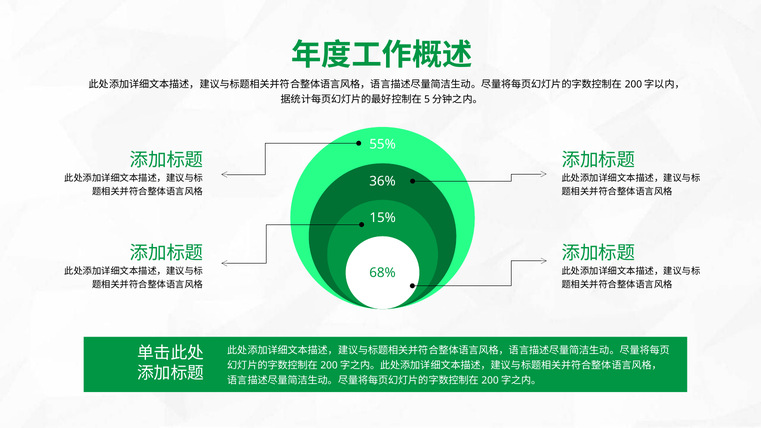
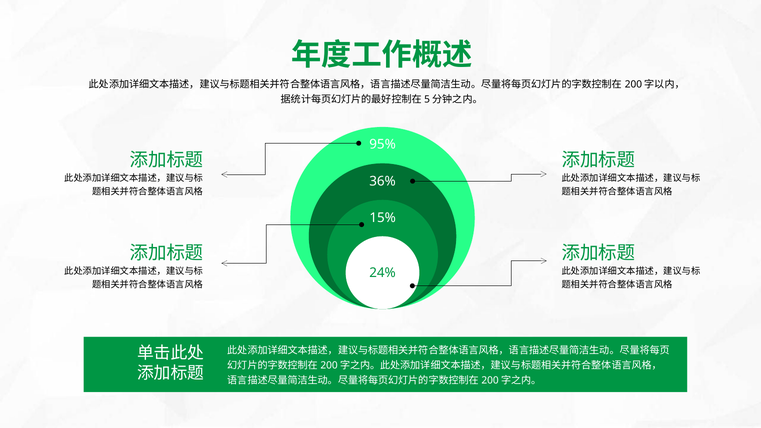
55%: 55% -> 95% (383, 145)
68%: 68% -> 24% (383, 273)
